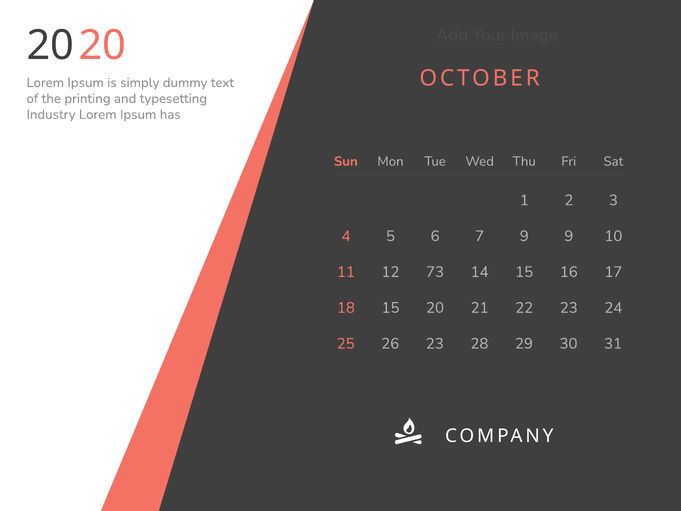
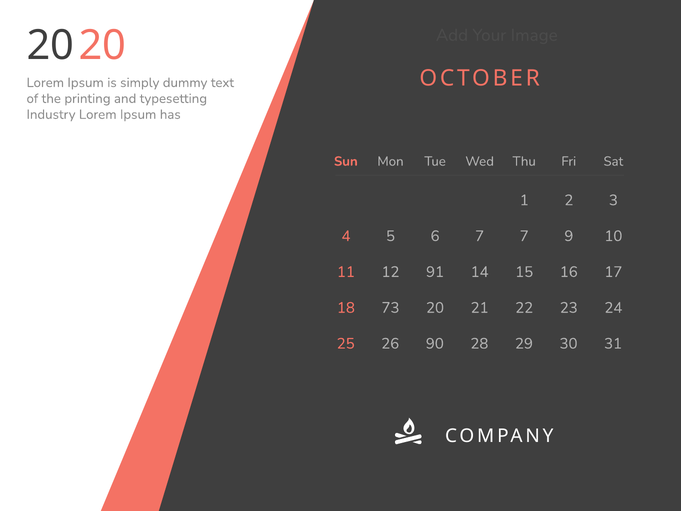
7 9: 9 -> 7 (524, 236)
73: 73 -> 91 (435, 272)
18 15: 15 -> 73 (390, 308)
26 23: 23 -> 90 (435, 343)
